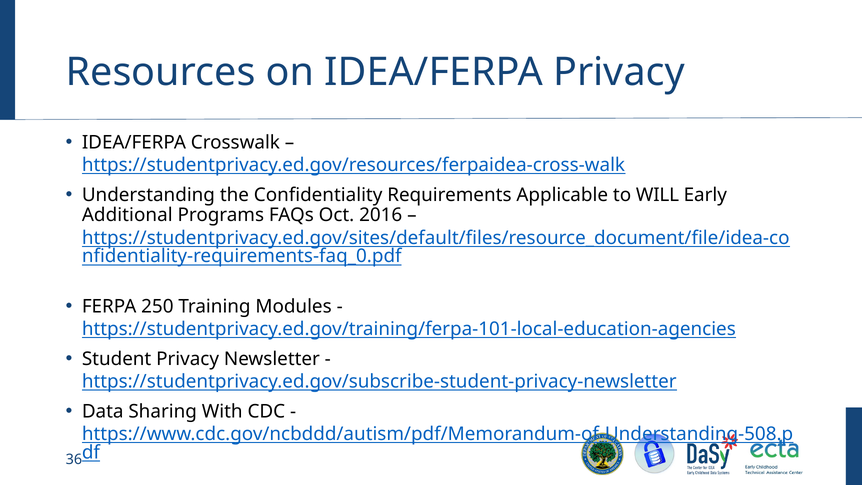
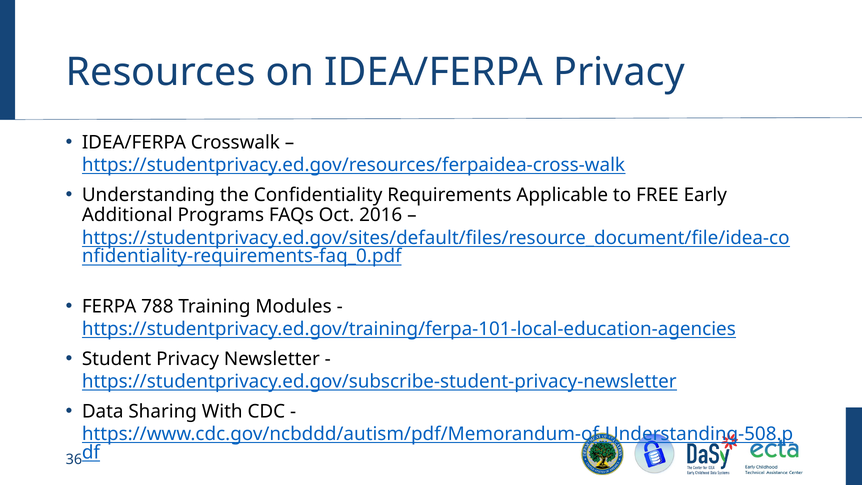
WILL: WILL -> FREE (657, 195)
250: 250 -> 788 (157, 306)
